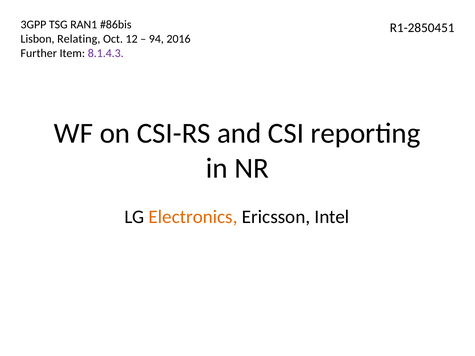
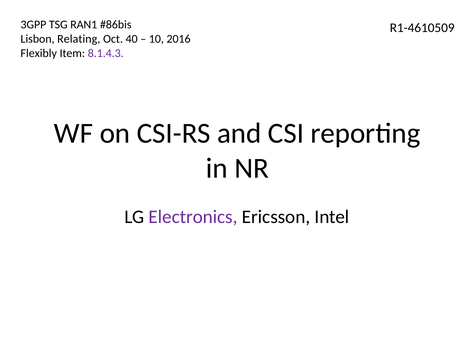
R1-2850451: R1-2850451 -> R1-4610509 (422, 28)
12: 12 -> 40 (132, 39)
94: 94 -> 10 (156, 39)
Further: Further -> Flexibly (39, 53)
Electronics colour: orange -> purple (193, 217)
